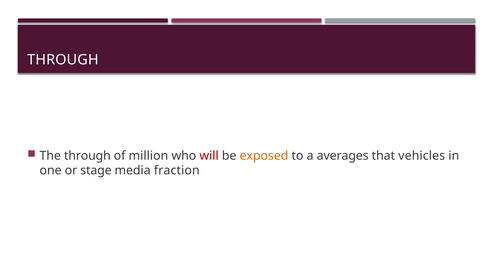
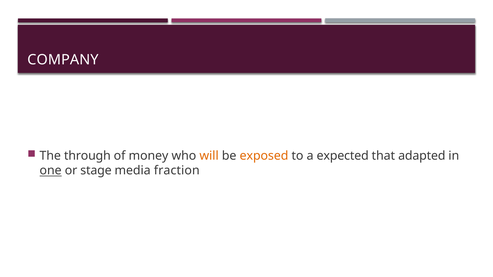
THROUGH: THROUGH -> COMPANY (63, 60)
million: million -> money (149, 156)
will colour: red -> orange (209, 156)
averages: averages -> expected (343, 156)
vehicles: vehicles -> adapted (422, 156)
one underline: none -> present (51, 171)
